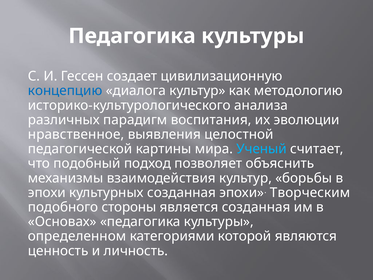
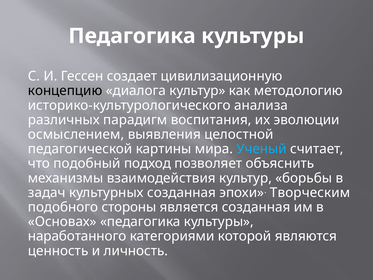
концепцию colour: blue -> black (65, 91)
нравственное: нравственное -> осмыслением (76, 134)
эпохи: эпохи -> задач (47, 192)
определенном: определенном -> наработанного (77, 236)
